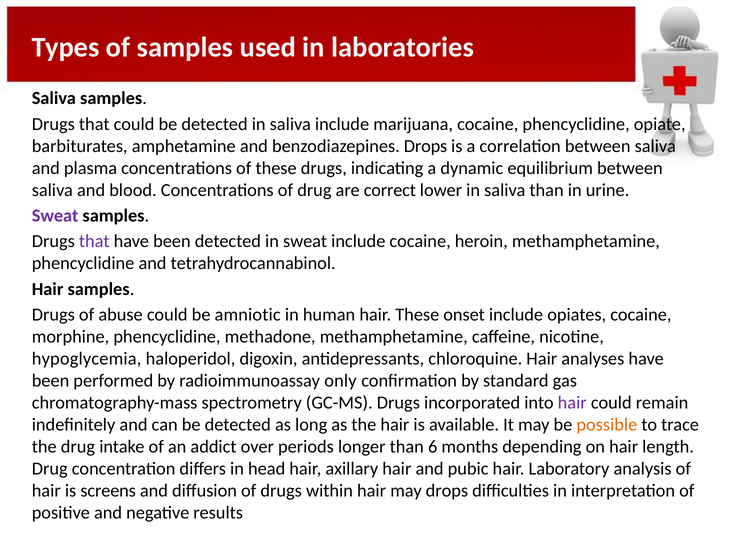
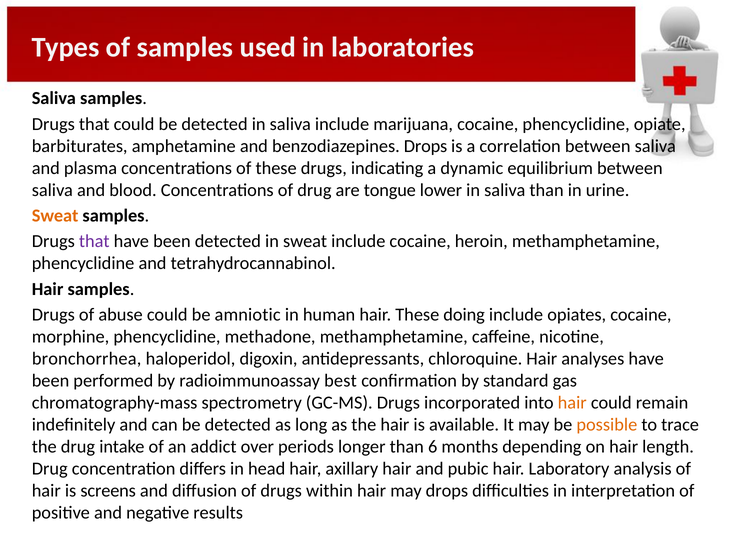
correct: correct -> tongue (390, 190)
Sweat colour: purple -> orange (55, 216)
onset: onset -> doing (464, 315)
hypoglycemia: hypoglycemia -> bronchorrhea (87, 359)
only: only -> best (340, 381)
hair colour: purple -> orange (572, 403)
